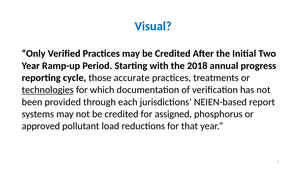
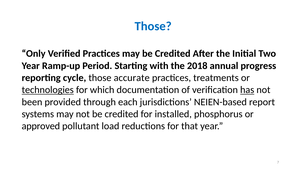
Visual: Visual -> Those (153, 26)
has underline: none -> present (247, 90)
assigned: assigned -> installed (173, 114)
